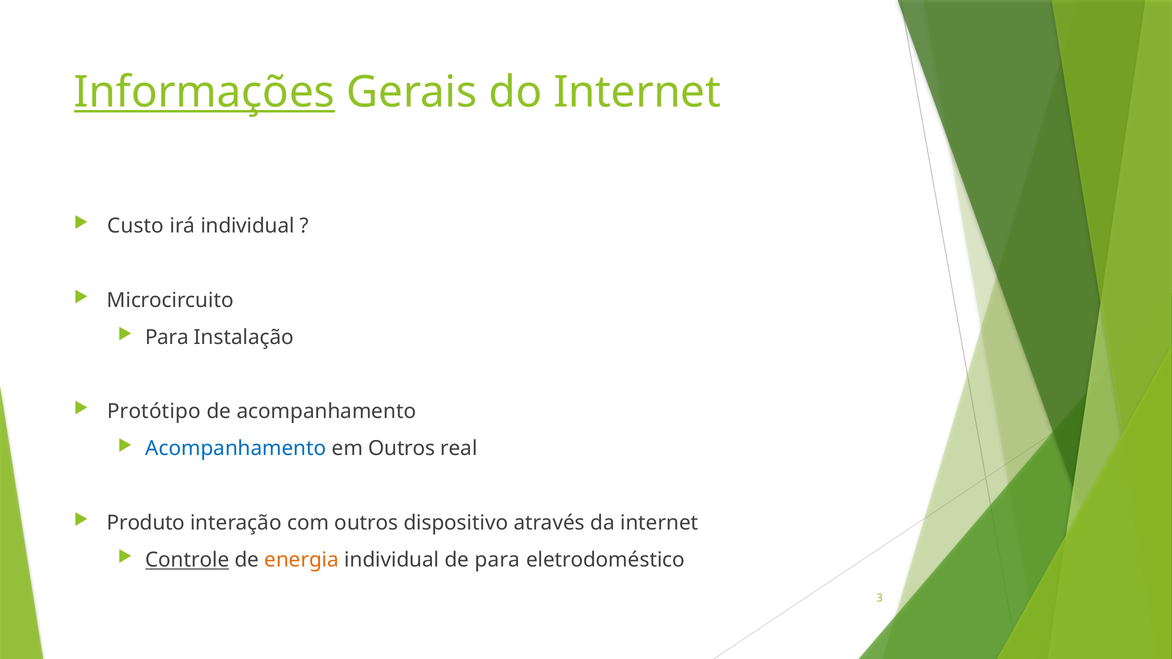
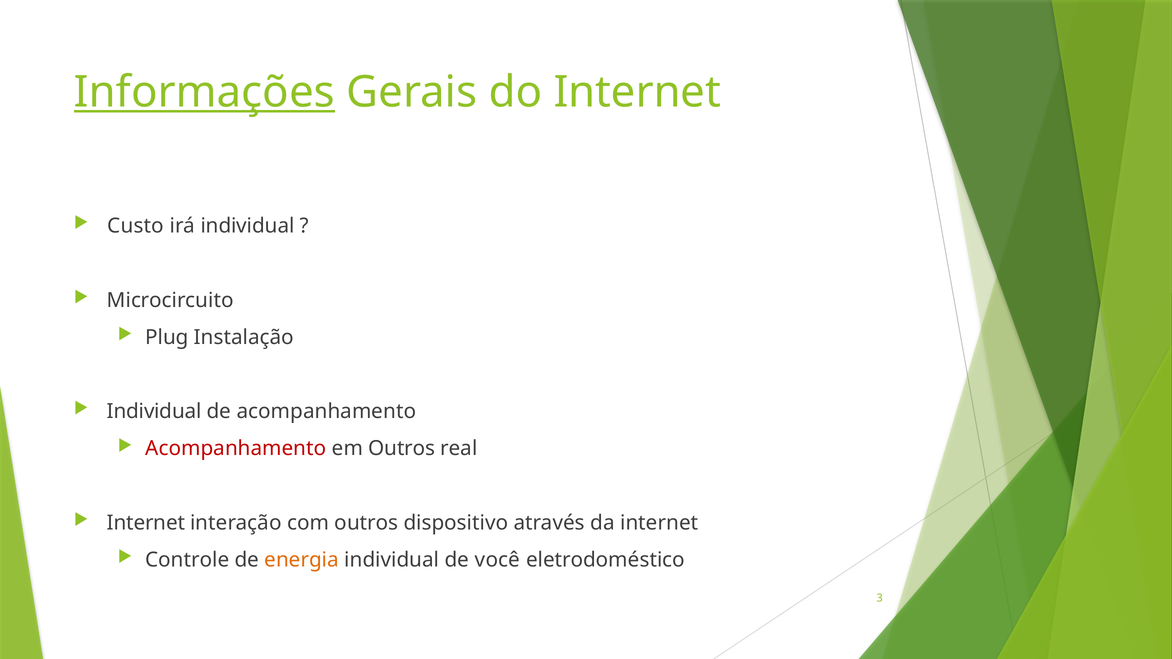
Para: Para -> Plug (167, 337)
Protótipo: Protótipo -> Individual (154, 412)
Acompanhamento colour: blue -> red (236, 449)
Produto: Produto -> Internet (146, 523)
Controle underline: present -> none (187, 560)
de para: para -> você (497, 560)
